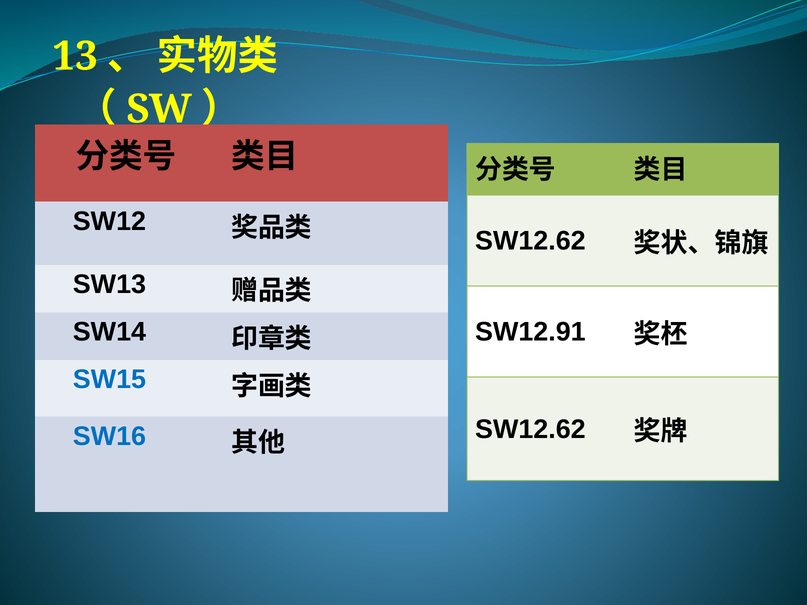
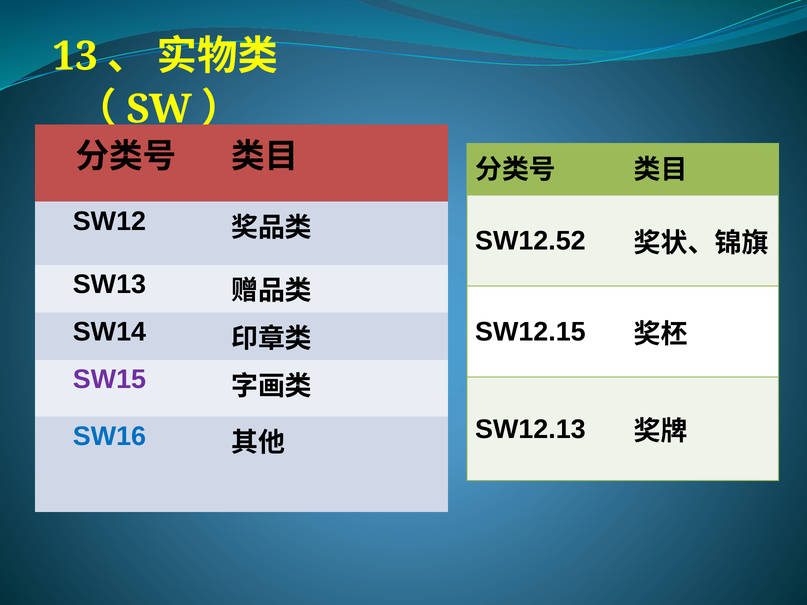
SW12.62: SW12.62 -> SW12.52 (530, 241)
SW12.91: SW12.91 -> SW12.15 (530, 332)
SW15 colour: blue -> purple (109, 379)
SW12.62: SW12.62 -> SW12.13 (530, 429)
